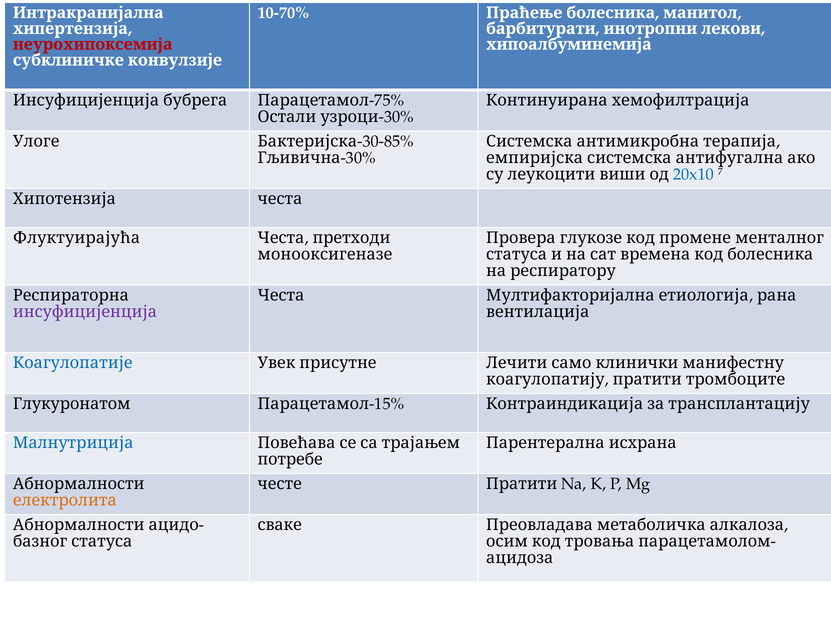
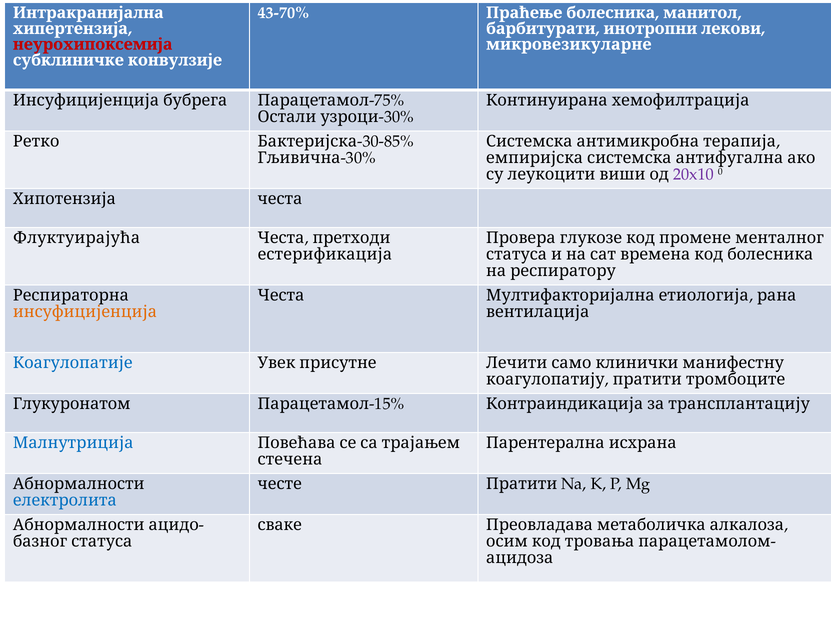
10-70%: 10-70% -> 43-70% (284, 13)
хипоалбуминемија: хипоалбуминемија -> микровезикуларне (569, 44)
Улоге: Улоге -> Ретко (36, 142)
7: 7 -> 0 (720, 172)
20x10 colour: blue -> purple (694, 174)
монооксигеназе: монооксигеназе -> естерификација (325, 255)
инсуфицијенција colour: purple -> orange (85, 312)
потребе: потребе -> стечена (290, 460)
електролита colour: orange -> blue (65, 501)
